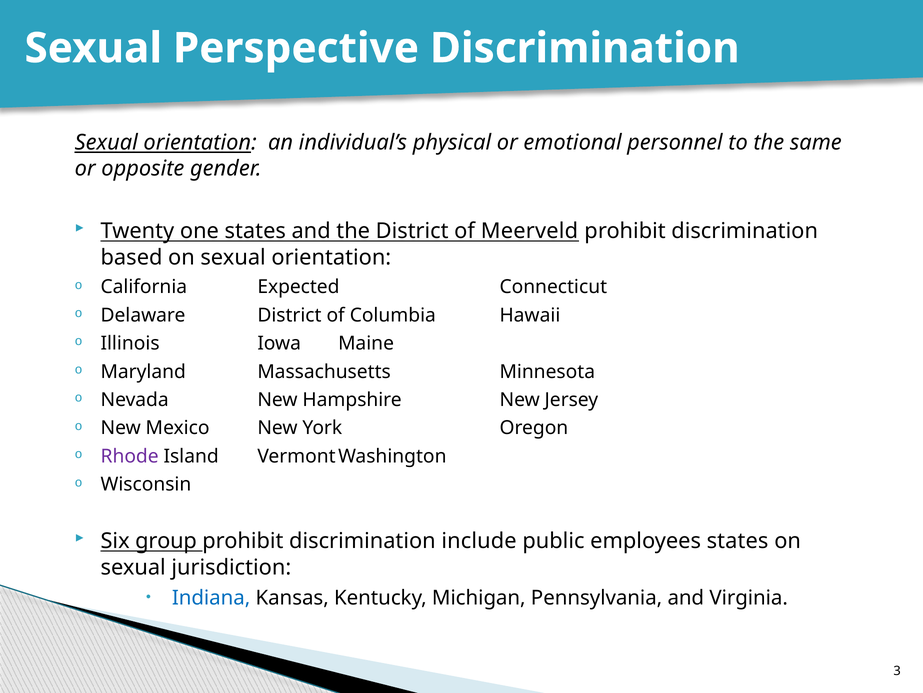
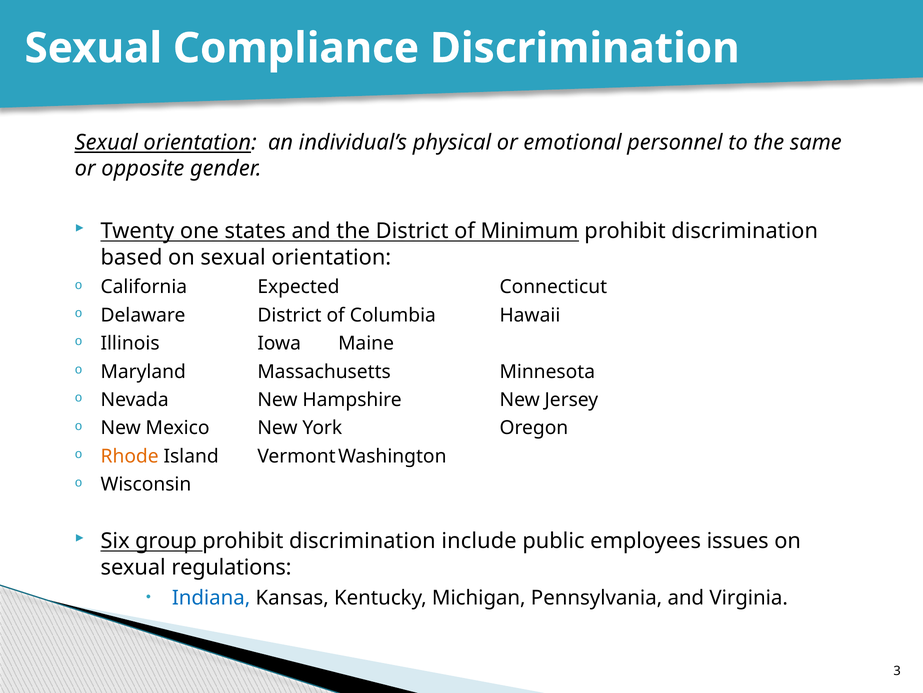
Perspective: Perspective -> Compliance (296, 48)
Meerveld: Meerveld -> Minimum (530, 231)
Rhode colour: purple -> orange (130, 456)
employees states: states -> issues (738, 541)
jurisdiction: jurisdiction -> regulations (231, 567)
